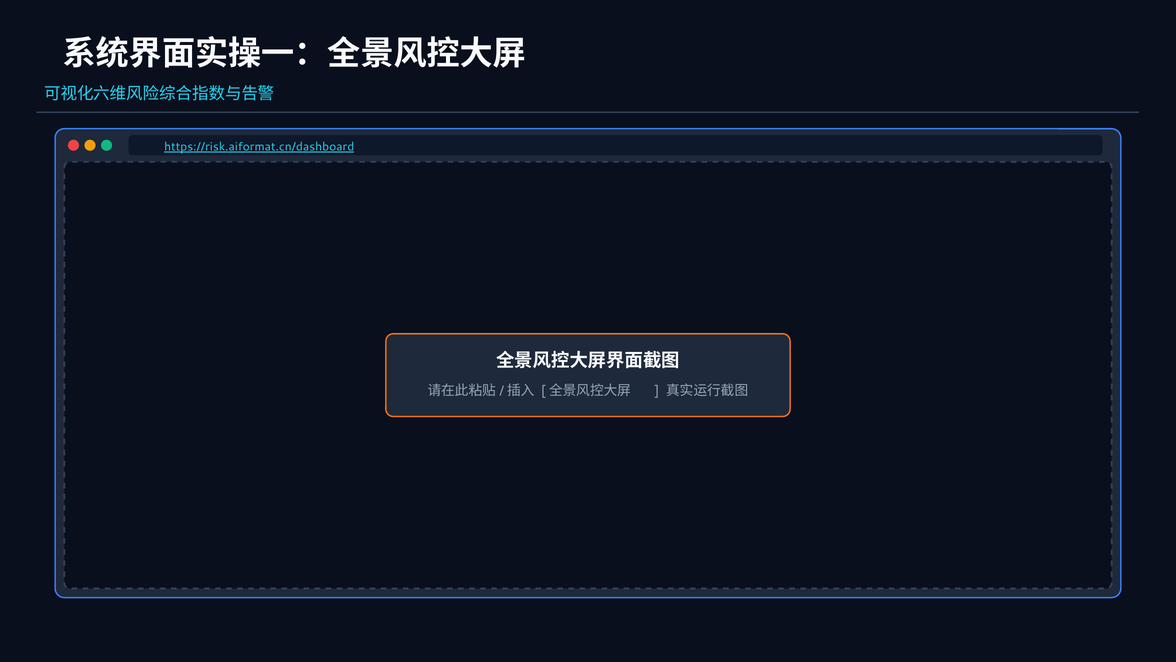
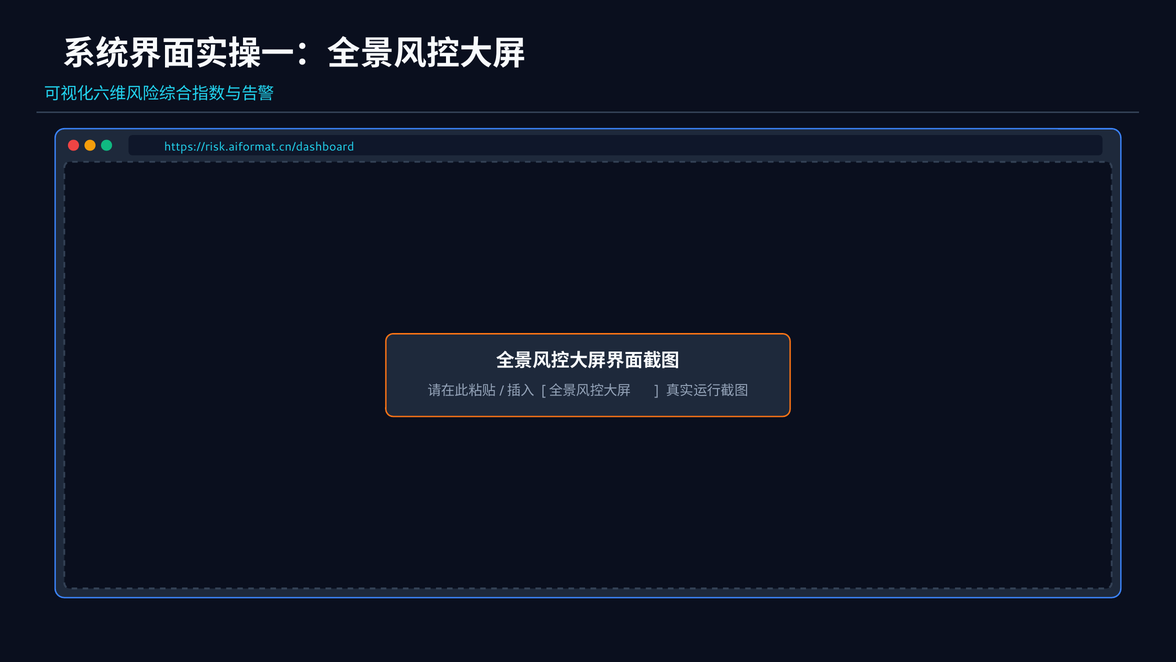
https://risk.aiformat.cn/dashboard underline: present -> none (259, 147)
